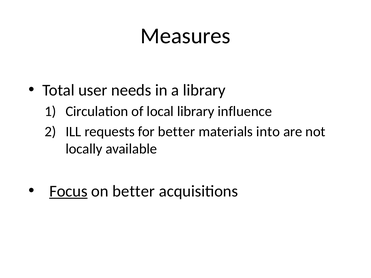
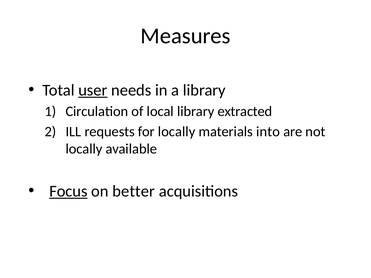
user underline: none -> present (93, 90)
influence: influence -> extracted (245, 112)
for better: better -> locally (177, 132)
